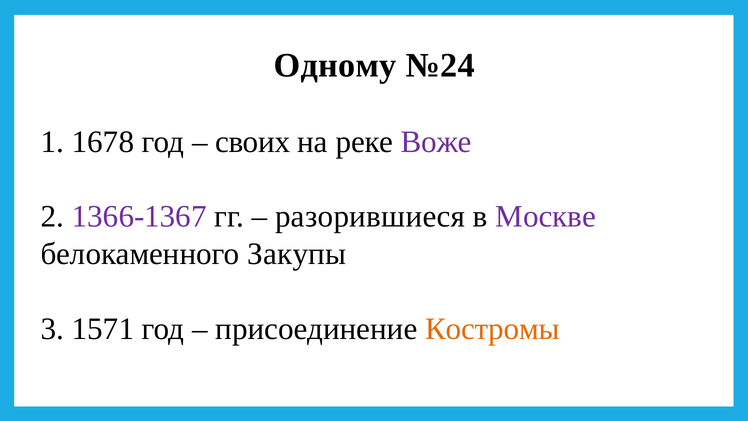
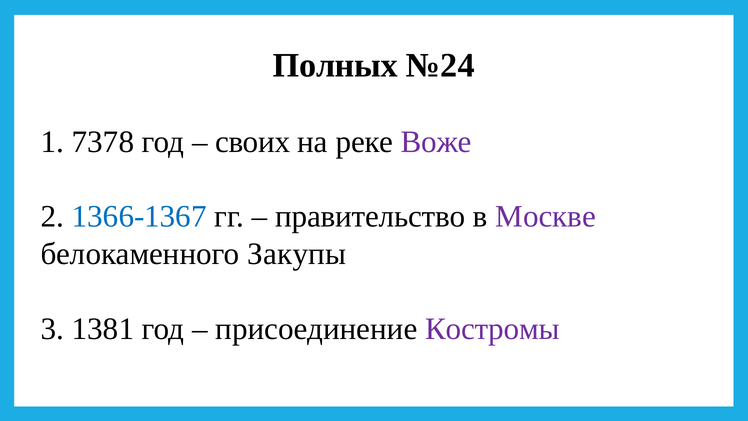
Одному: Одному -> Полных (335, 65)
1678: 1678 -> 7378 (103, 142)
1366-1367 colour: purple -> blue (139, 216)
разорившиеся: разорившиеся -> правительство (370, 216)
1571: 1571 -> 1381 (103, 329)
Костромы colour: orange -> purple (492, 329)
